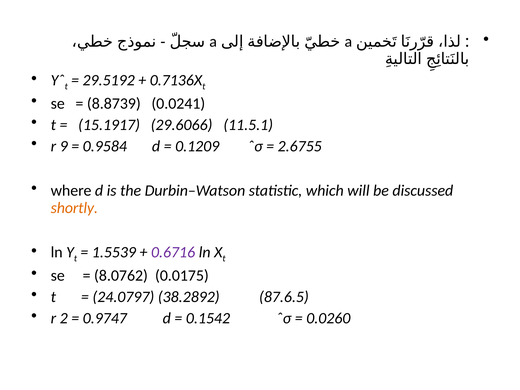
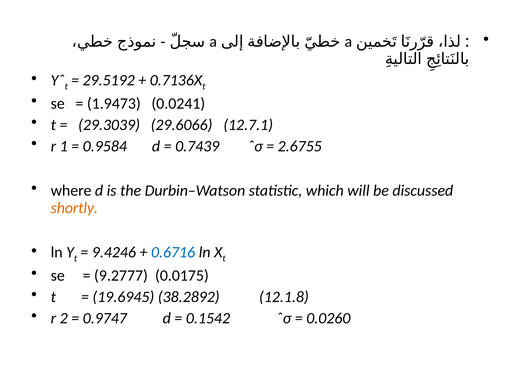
8.8739: 8.8739 -> 1.9473 (114, 104)
15.1917: 15.1917 -> 29.3039 (109, 125)
11.5.1: 11.5.1 -> 12.7.1 (248, 125)
9: 9 -> 1 (64, 146)
0.1209: 0.1209 -> 0.7439 (197, 146)
1.5539: 1.5539 -> 9.4246 (114, 252)
0.6716 colour: purple -> blue (173, 252)
8.0762: 8.0762 -> 9.2777 (121, 276)
24.0797: 24.0797 -> 19.6945 (123, 297)
87.6.5: 87.6.5 -> 12.1.8 (284, 297)
